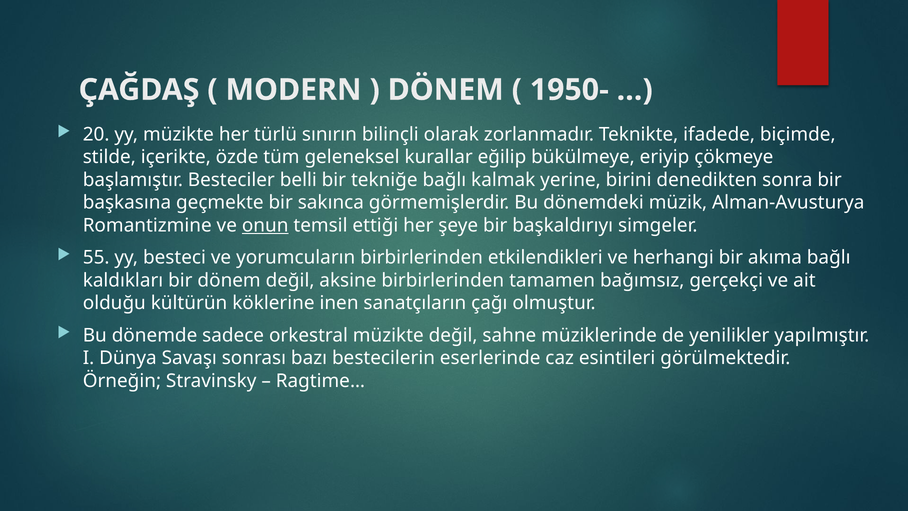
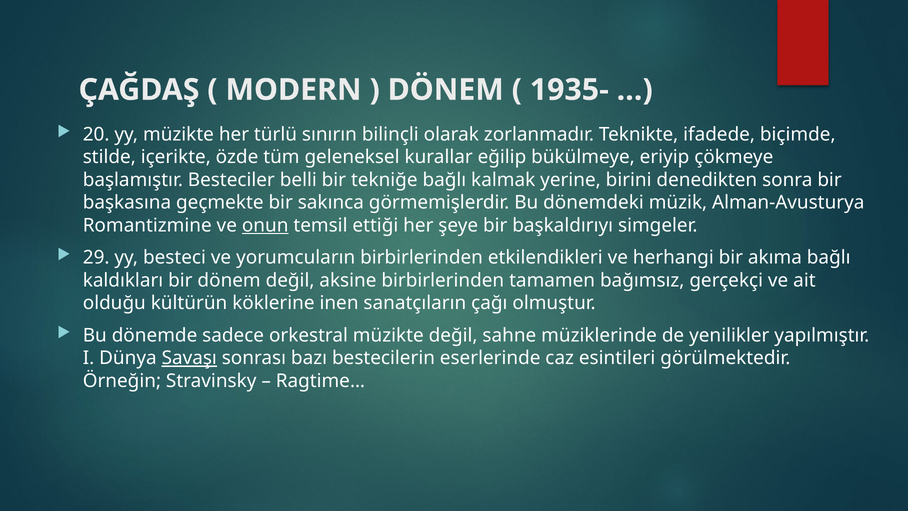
1950-: 1950- -> 1935- (569, 90)
55: 55 -> 29 (96, 258)
Savaşı underline: none -> present (189, 358)
